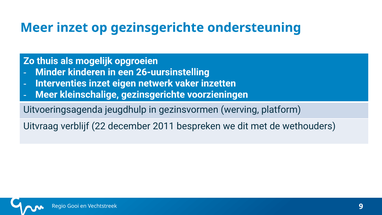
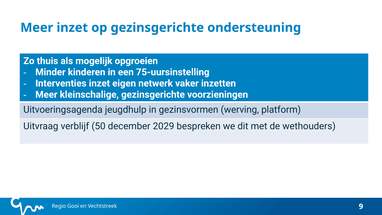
26-uursinstelling: 26-uursinstelling -> 75-uursinstelling (173, 72)
22: 22 -> 50 (99, 126)
2011: 2011 -> 2029 (164, 126)
